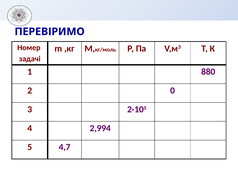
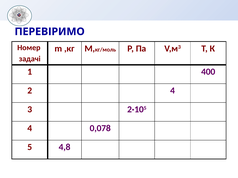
880: 880 -> 400 (208, 72)
2 0: 0 -> 4 (173, 91)
2,994: 2,994 -> 0,078 (100, 129)
4,7: 4,7 -> 4,8 (65, 147)
